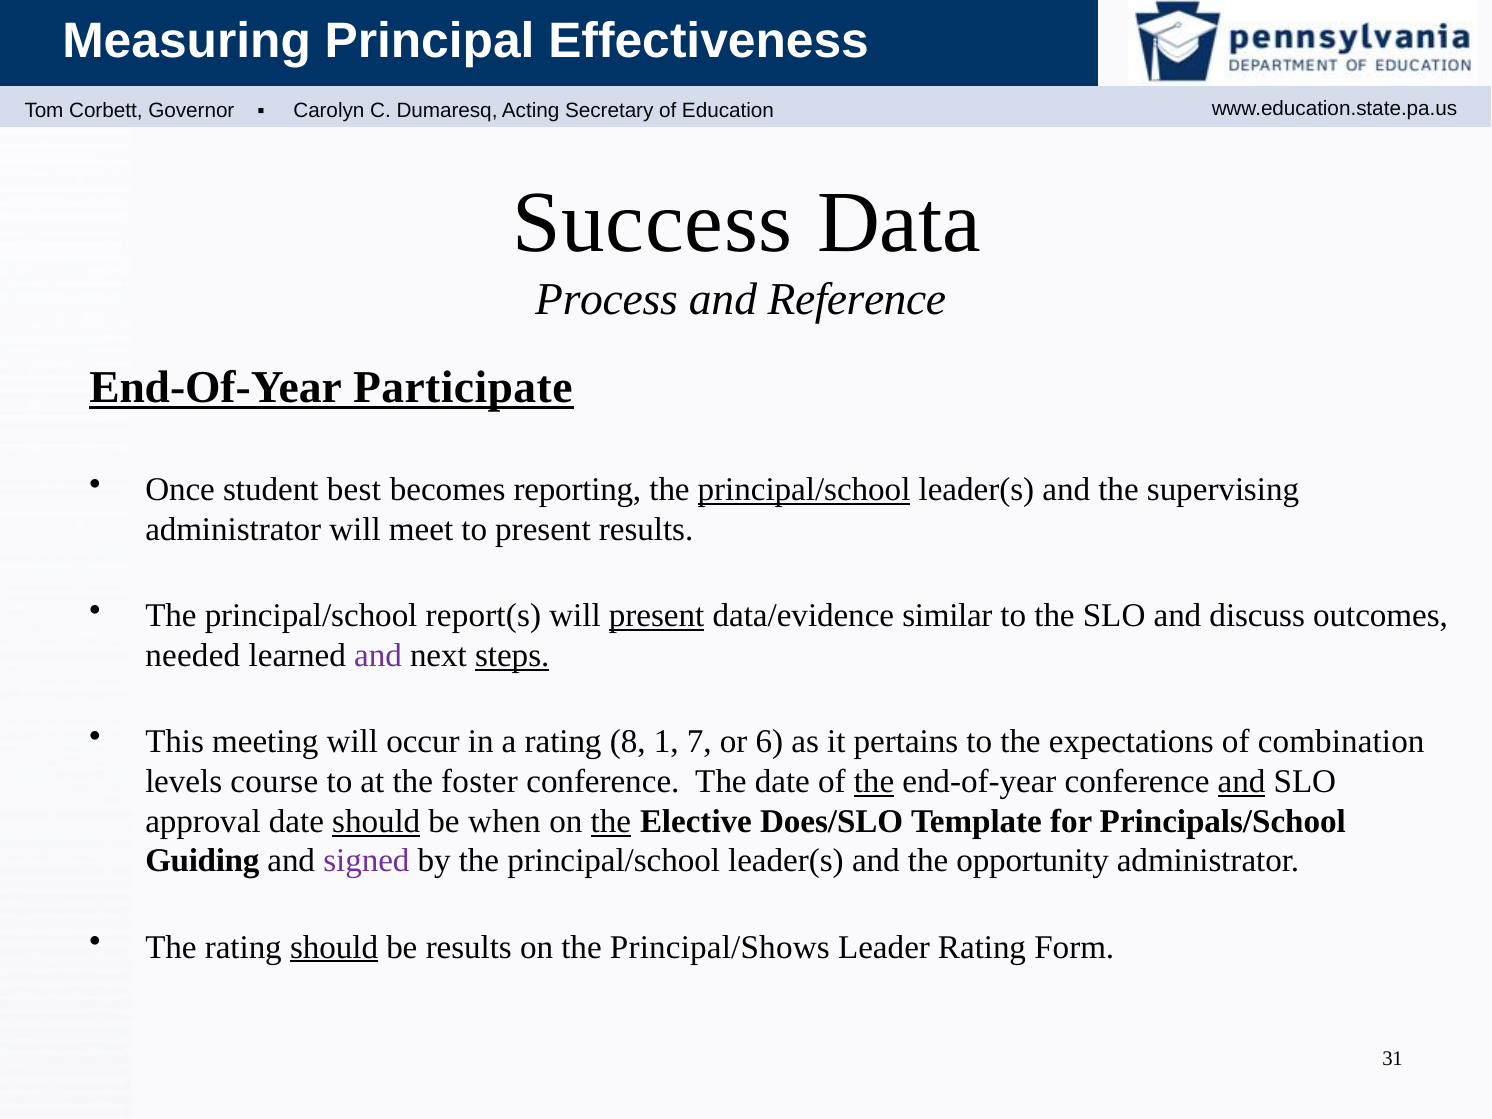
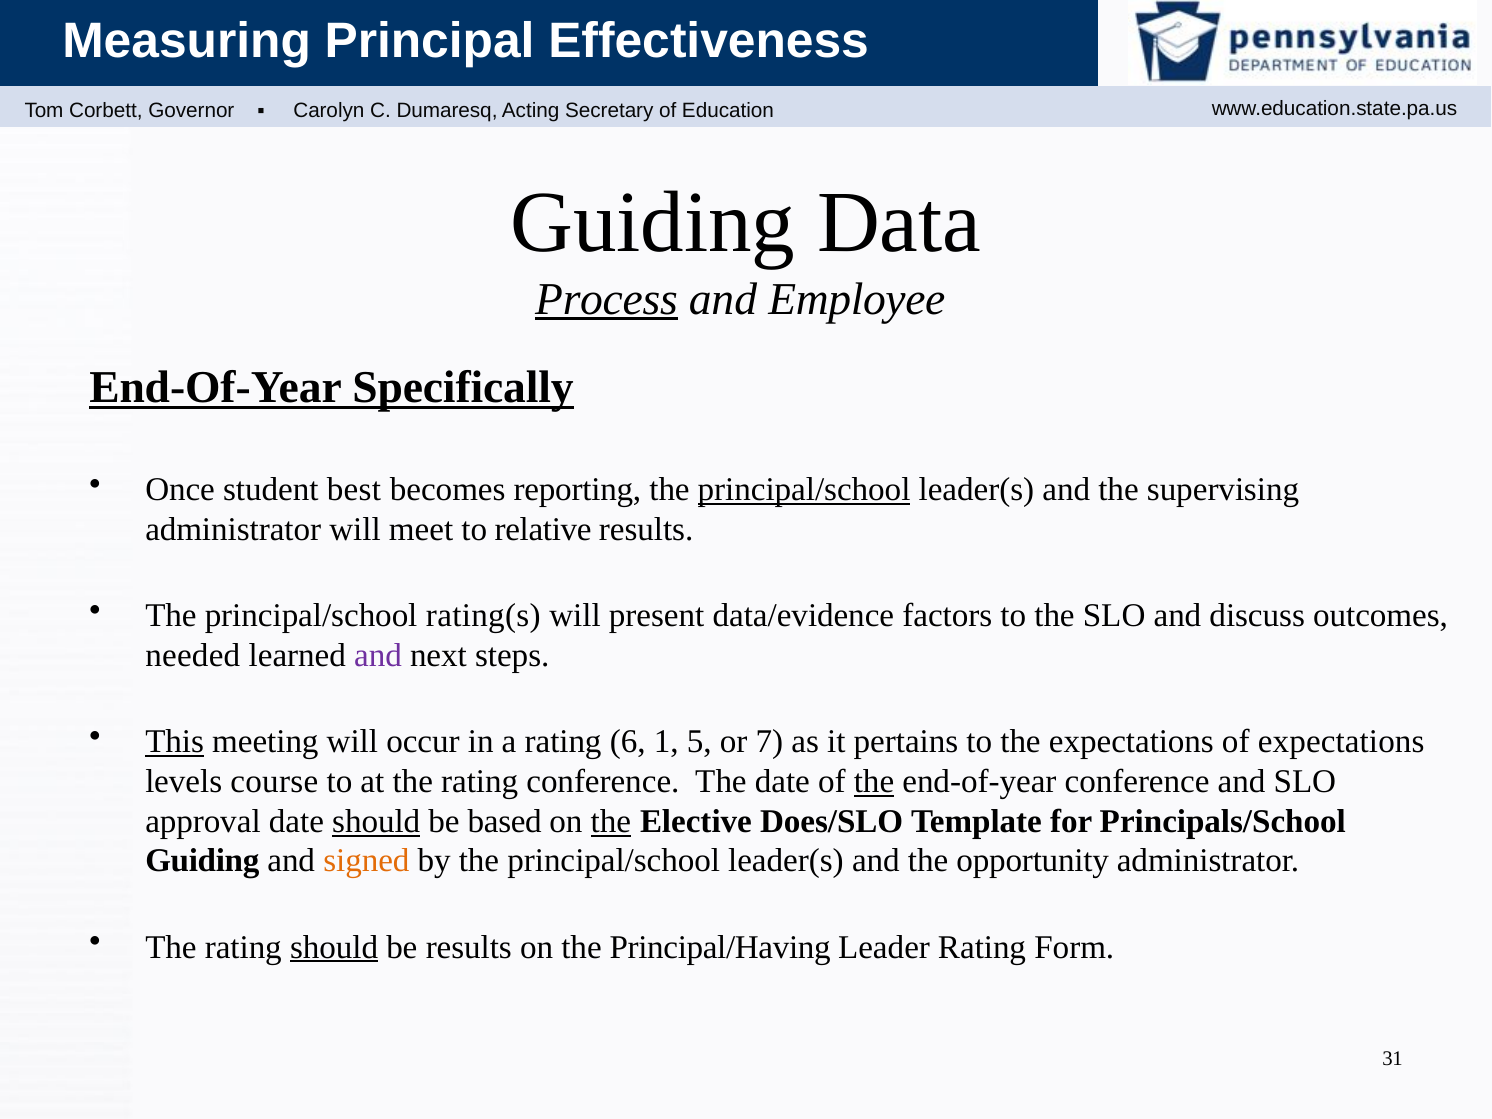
Success: Success -> Guiding (653, 222)
Process underline: none -> present (607, 299)
Reference: Reference -> Employee (857, 299)
Participate: Participate -> Specifically (463, 387)
to present: present -> relative (543, 530)
report(s: report(s -> rating(s (483, 616)
present underline: present -> none (657, 616)
similar: similar -> factors (947, 616)
steps underline: present -> none (512, 656)
This underline: none -> present (175, 742)
8: 8 -> 6 (628, 742)
7: 7 -> 5 (699, 742)
6: 6 -> 7 (769, 742)
of combination: combination -> expectations (1341, 742)
at the foster: foster -> rating (480, 782)
and underline: present -> none (1242, 782)
when: when -> based (505, 821)
signed colour: purple -> orange (366, 861)
Principal/Shows: Principal/Shows -> Principal/Having (720, 947)
